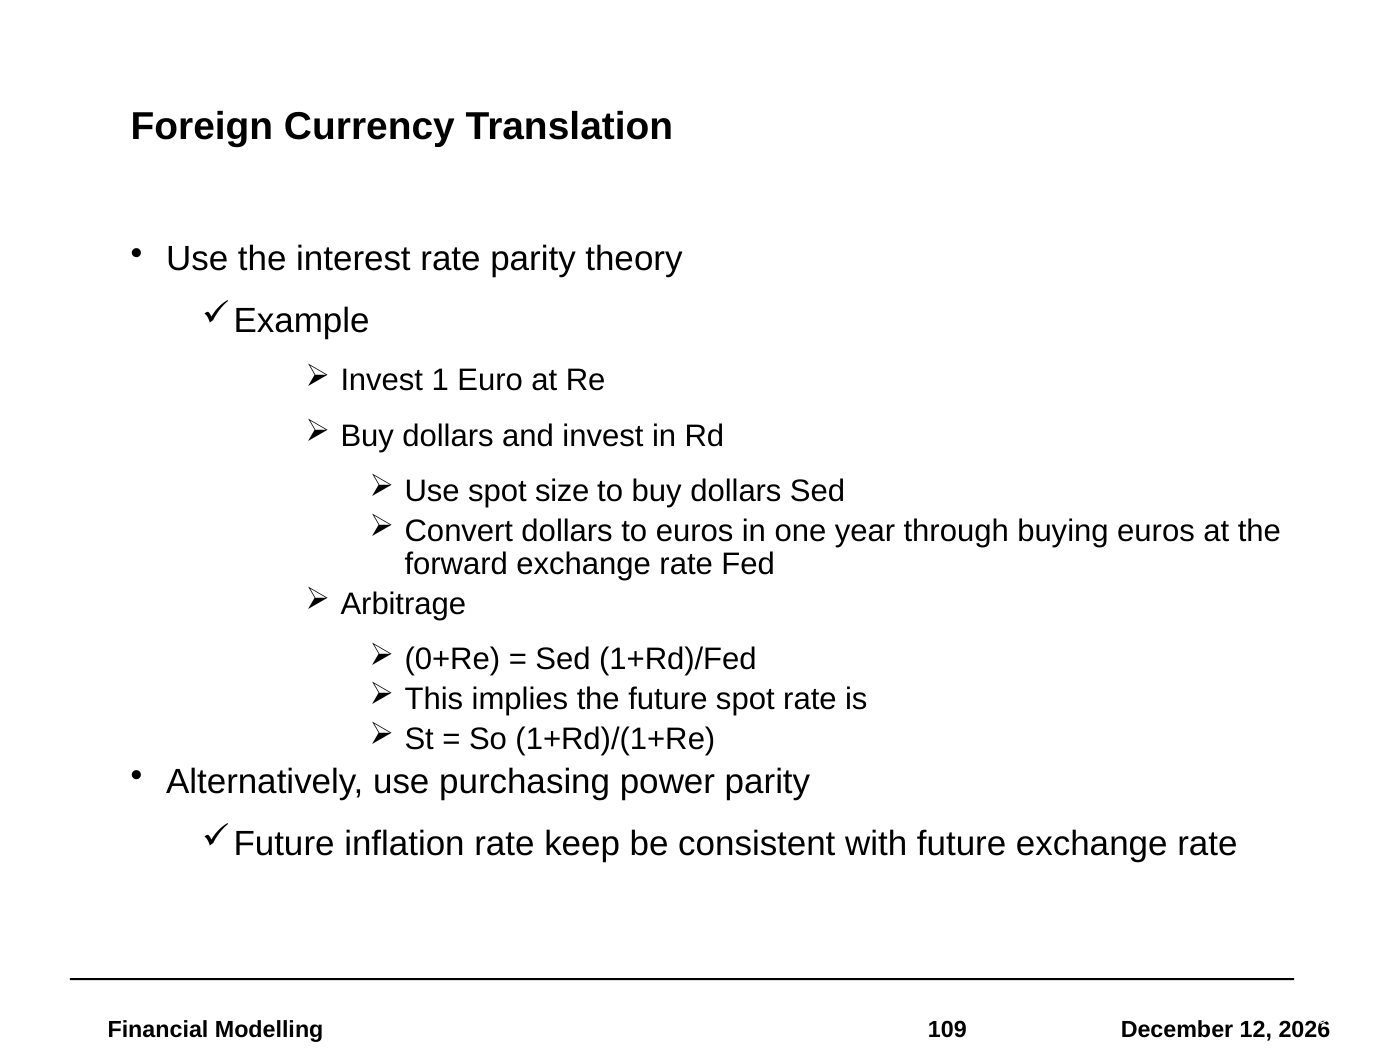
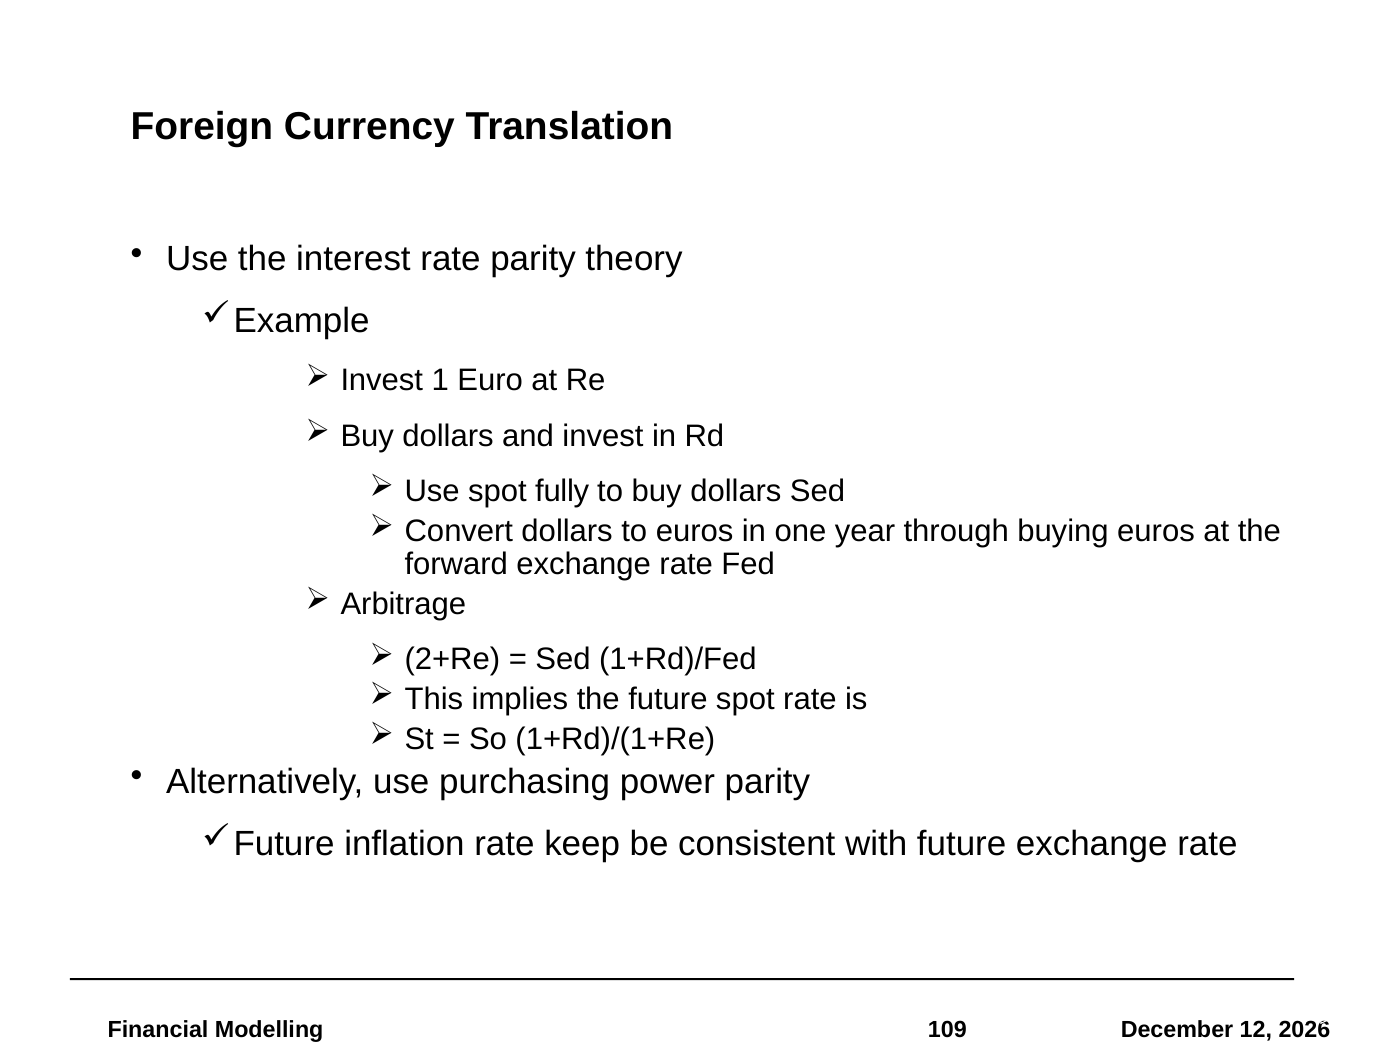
size: size -> fully (562, 491)
0+Re: 0+Re -> 2+Re (452, 660)
